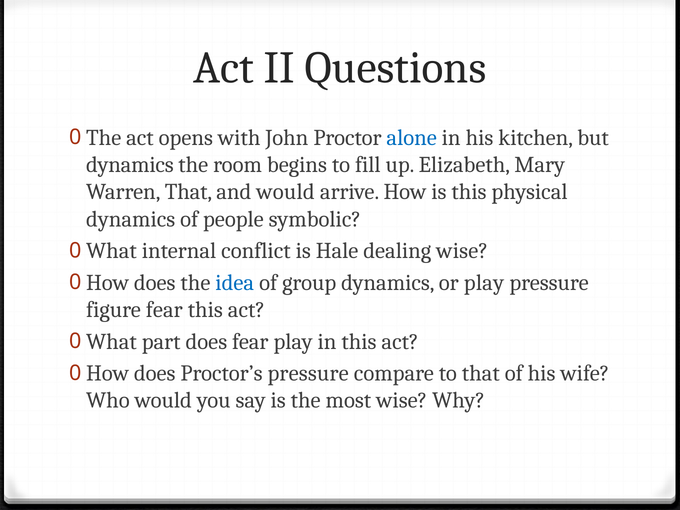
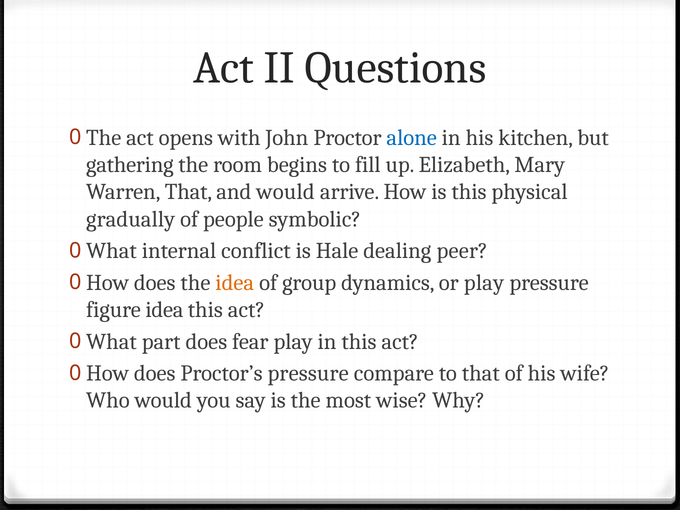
dynamics: dynamics -> gathering (130, 165)
dynamics: dynamics -> gradually (131, 219)
dealing wise: wise -> peer (462, 251)
idea colour: blue -> orange (235, 283)
figure fear: fear -> idea (164, 310)
